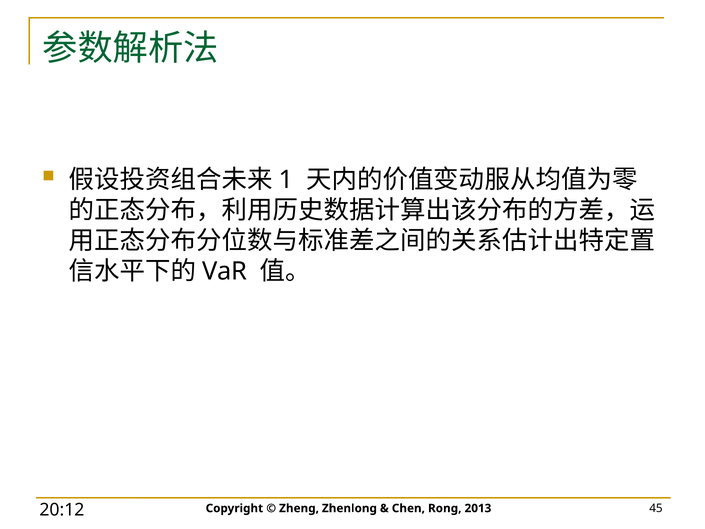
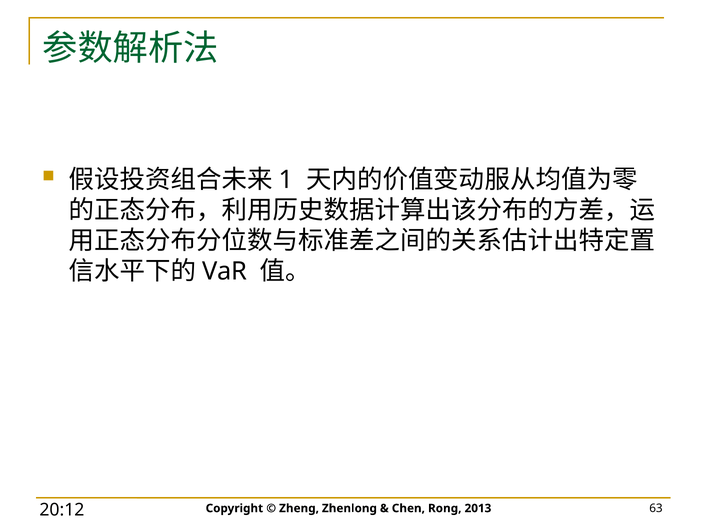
45: 45 -> 63 (656, 508)
